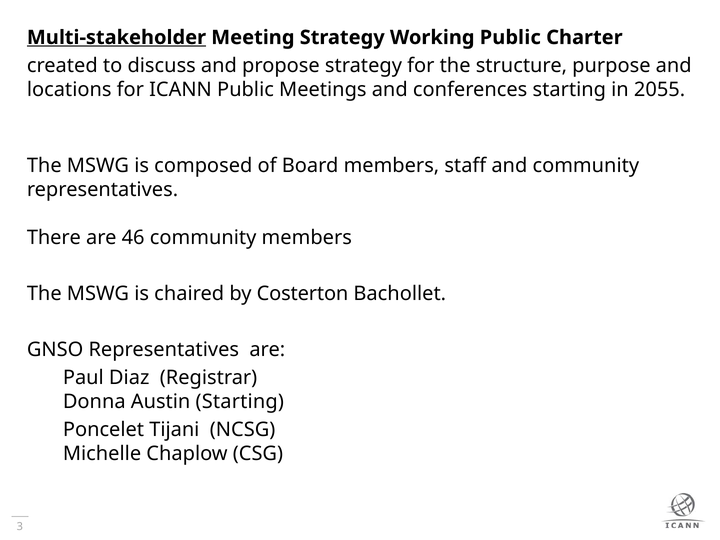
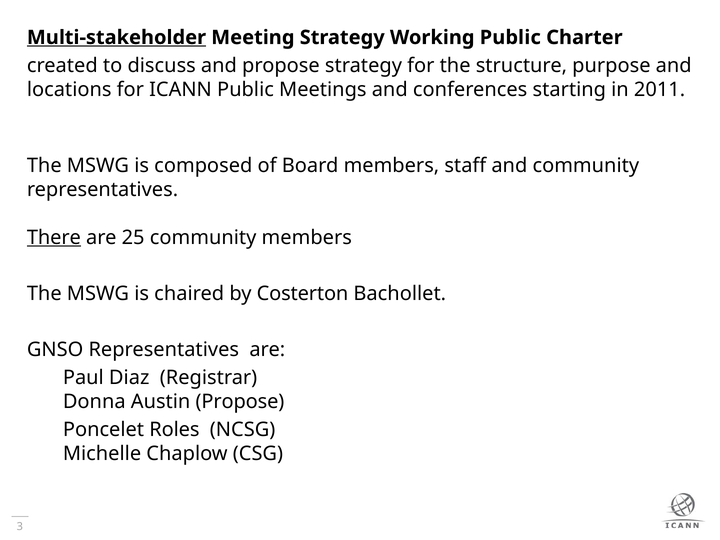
2055: 2055 -> 2011 (660, 89)
There underline: none -> present (54, 238)
46: 46 -> 25 (133, 238)
Austin Starting: Starting -> Propose (240, 402)
Tijani: Tijani -> Roles (174, 430)
